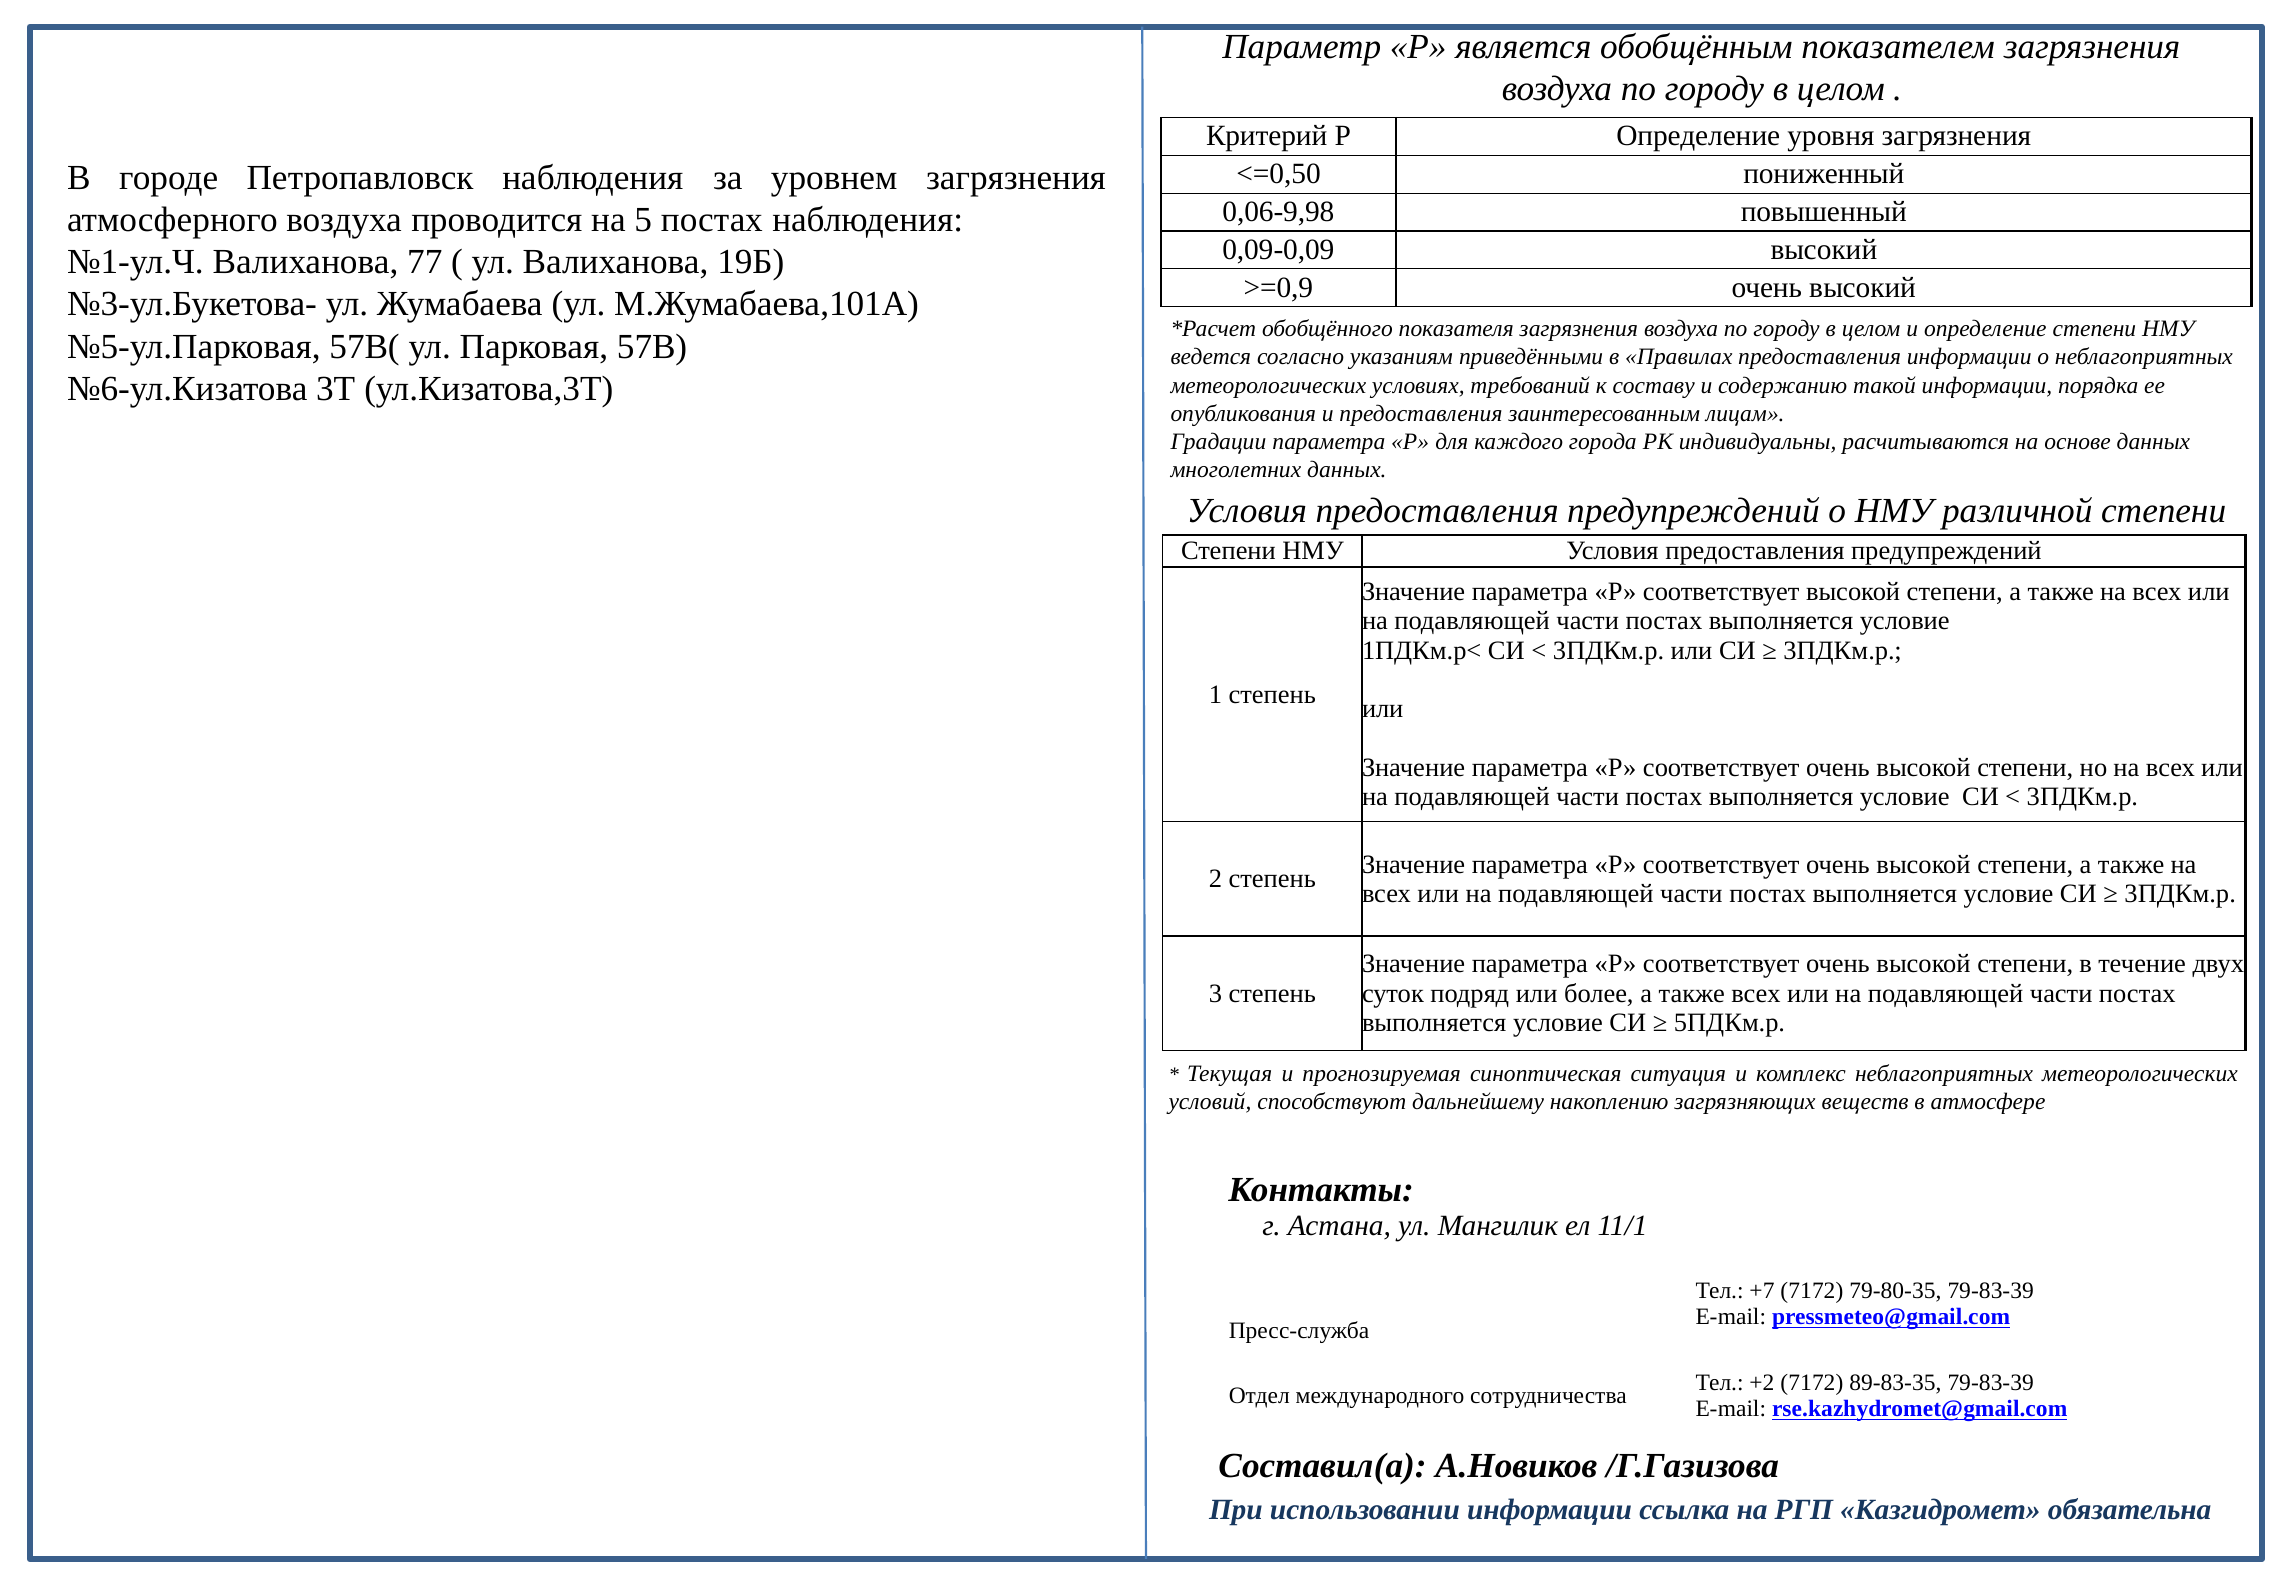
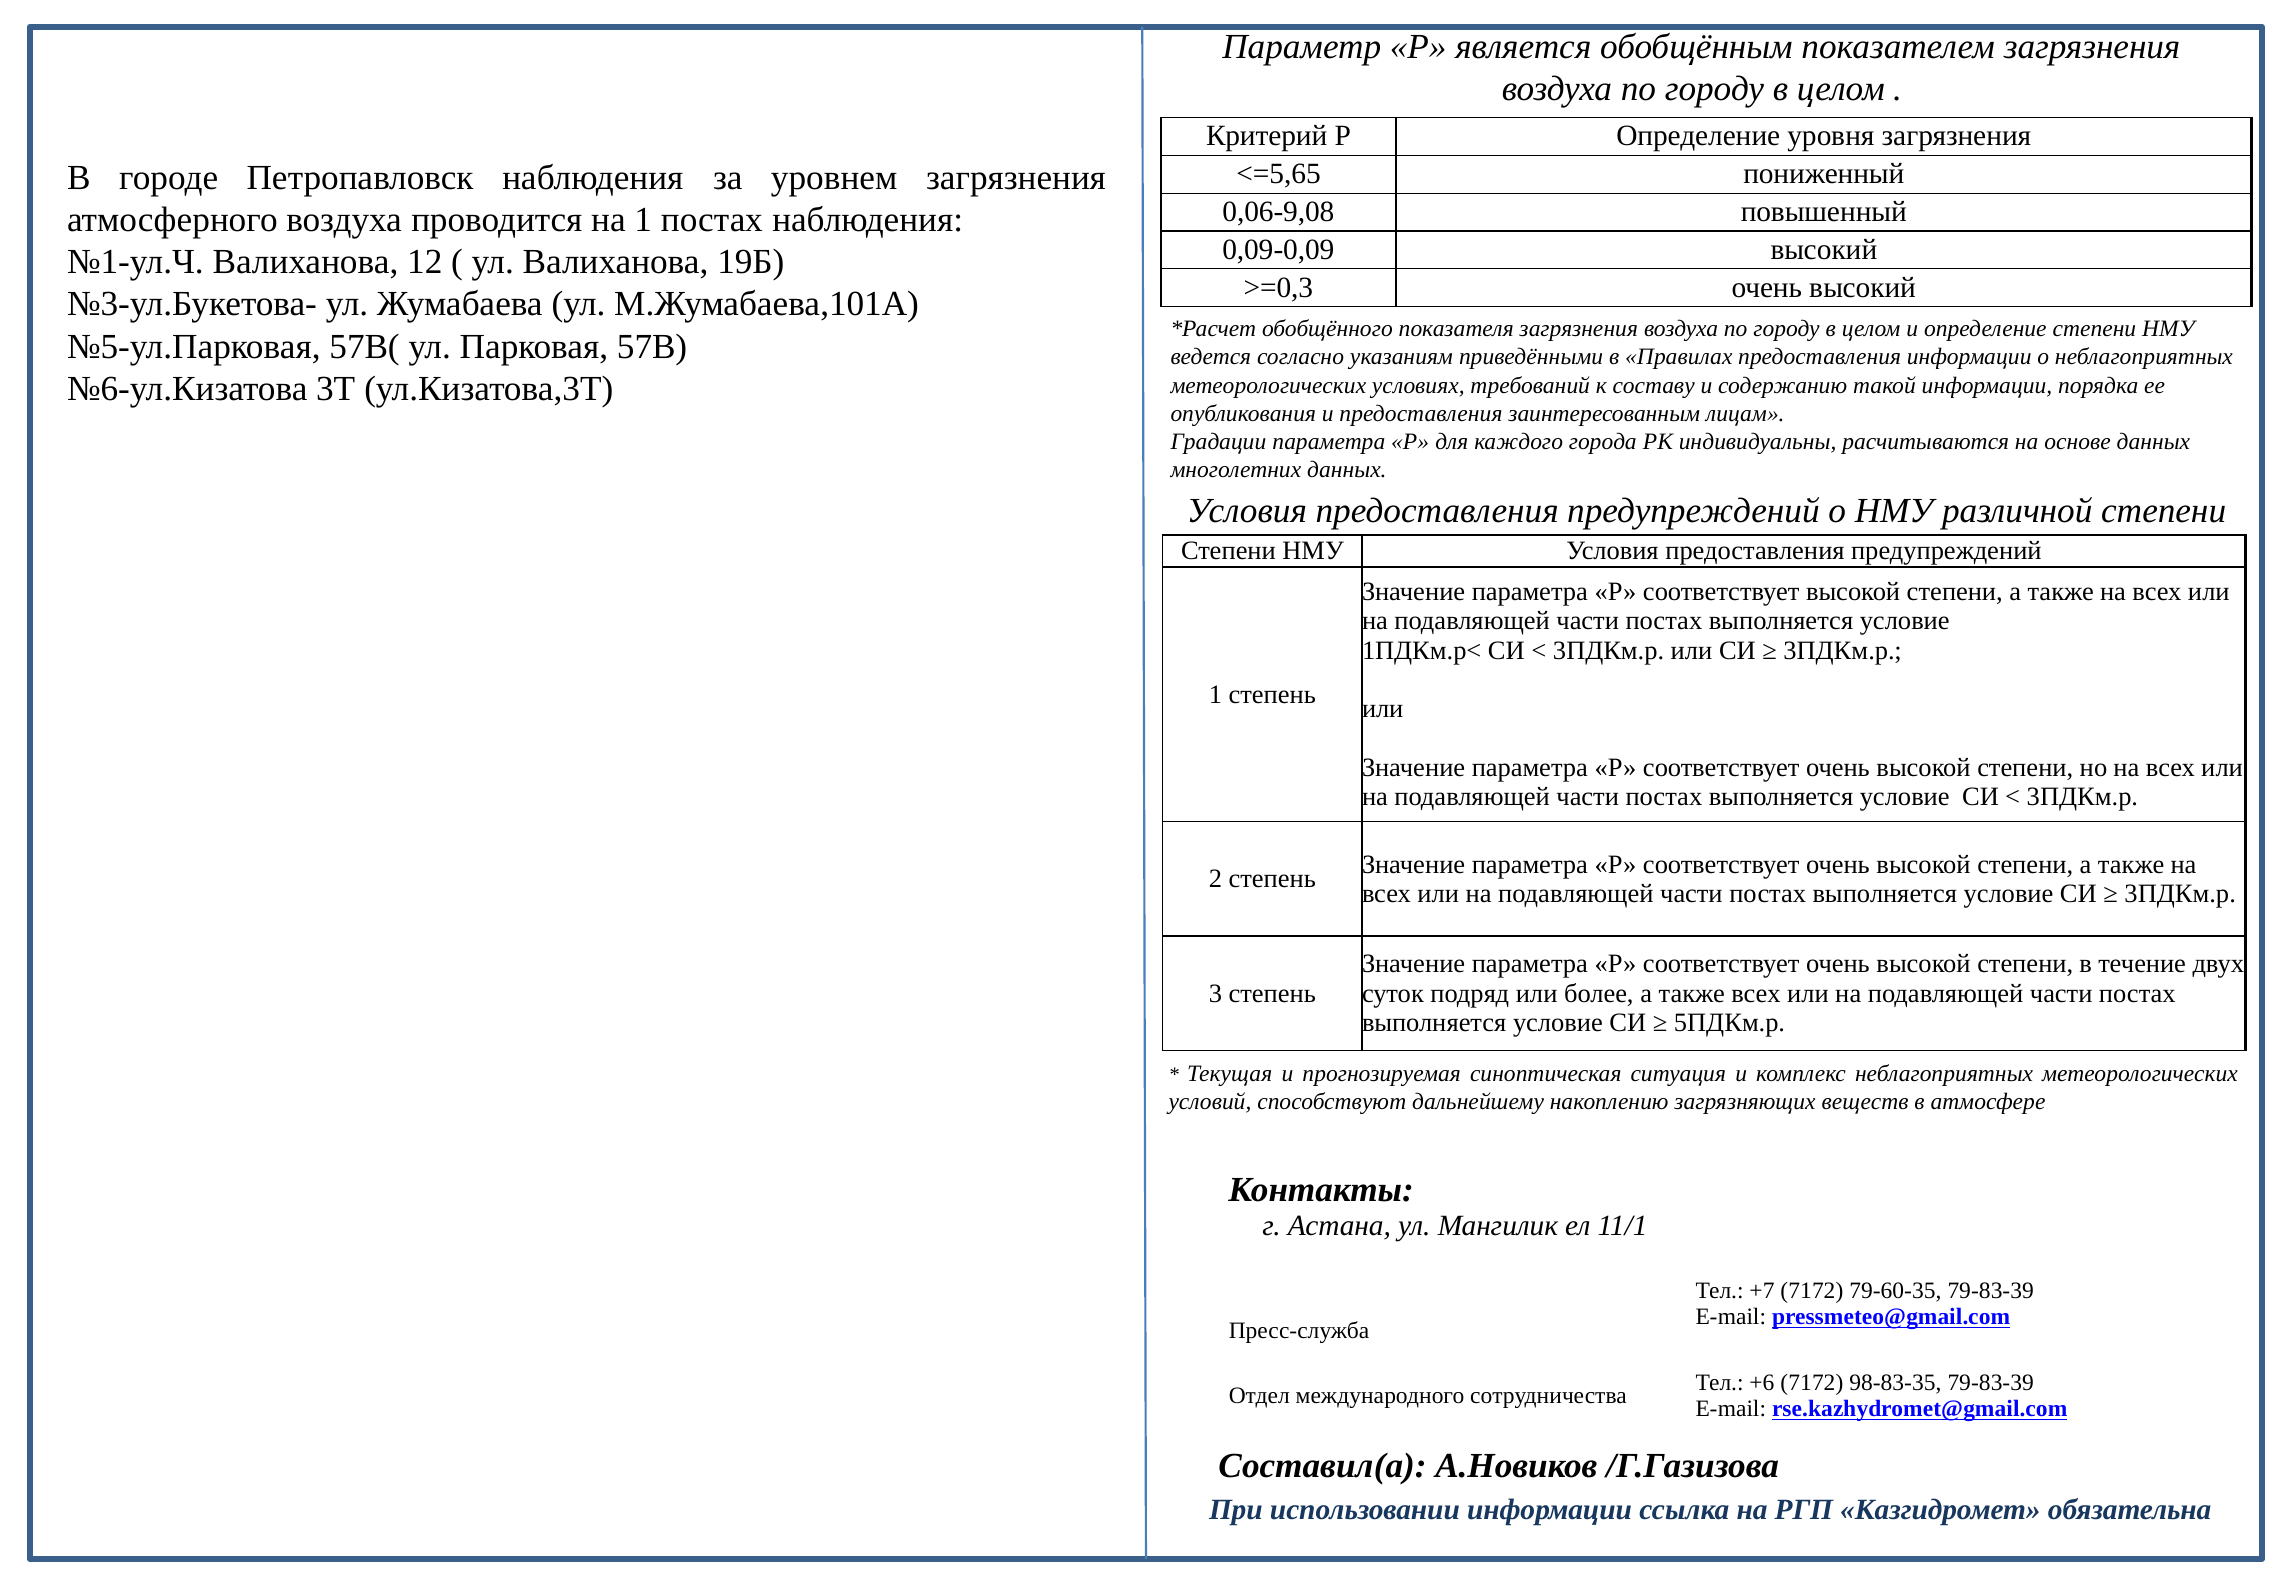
<=0,50: <=0,50 -> <=5,65 (1279, 174)
0,06-9,98: 0,06-9,98 -> 0,06-9,08 (1278, 212)
на 5: 5 -> 1 (643, 220)
77: 77 -> 12 (425, 262)
>=0,9: >=0,9 -> >=0,3 (1278, 288)
79-80-35: 79-80-35 -> 79-60-35 (1895, 1292)
+2: +2 -> +6 (1762, 1383)
89-83-35: 89-83-35 -> 98-83-35 (1895, 1383)
